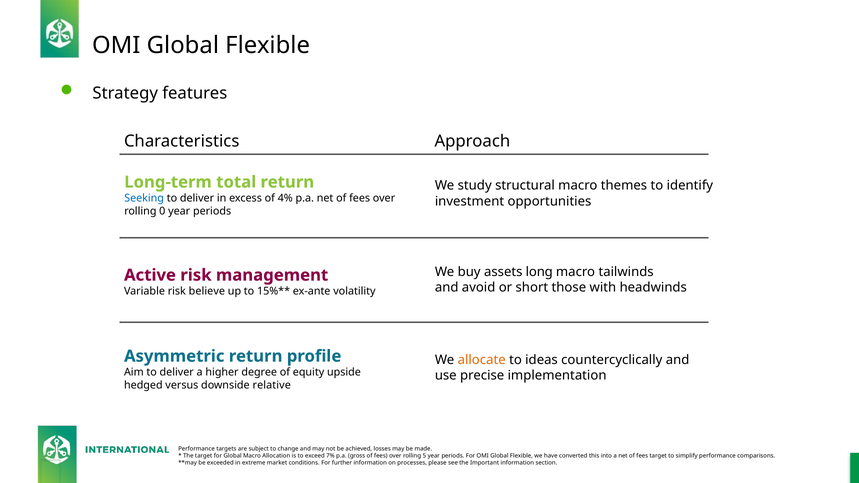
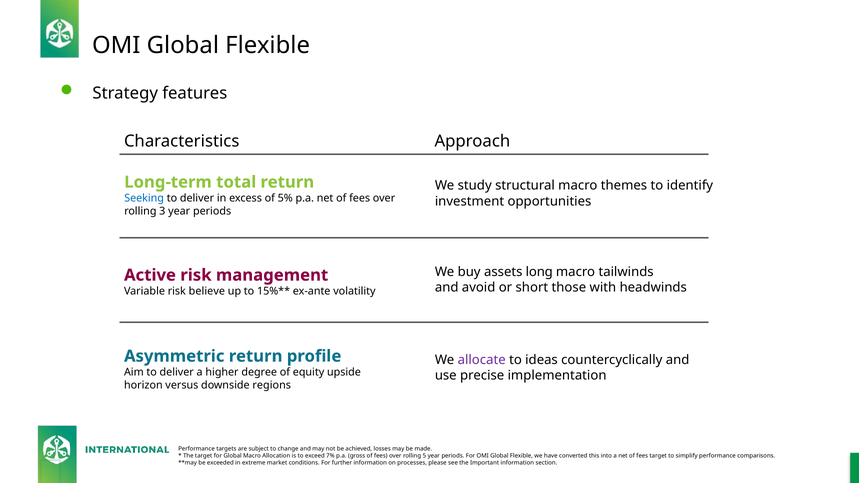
4%: 4% -> 5% (285, 198)
0: 0 -> 3 (162, 211)
allocate colour: orange -> purple (482, 360)
hedged: hedged -> horizon (143, 385)
relative: relative -> regions (272, 385)
